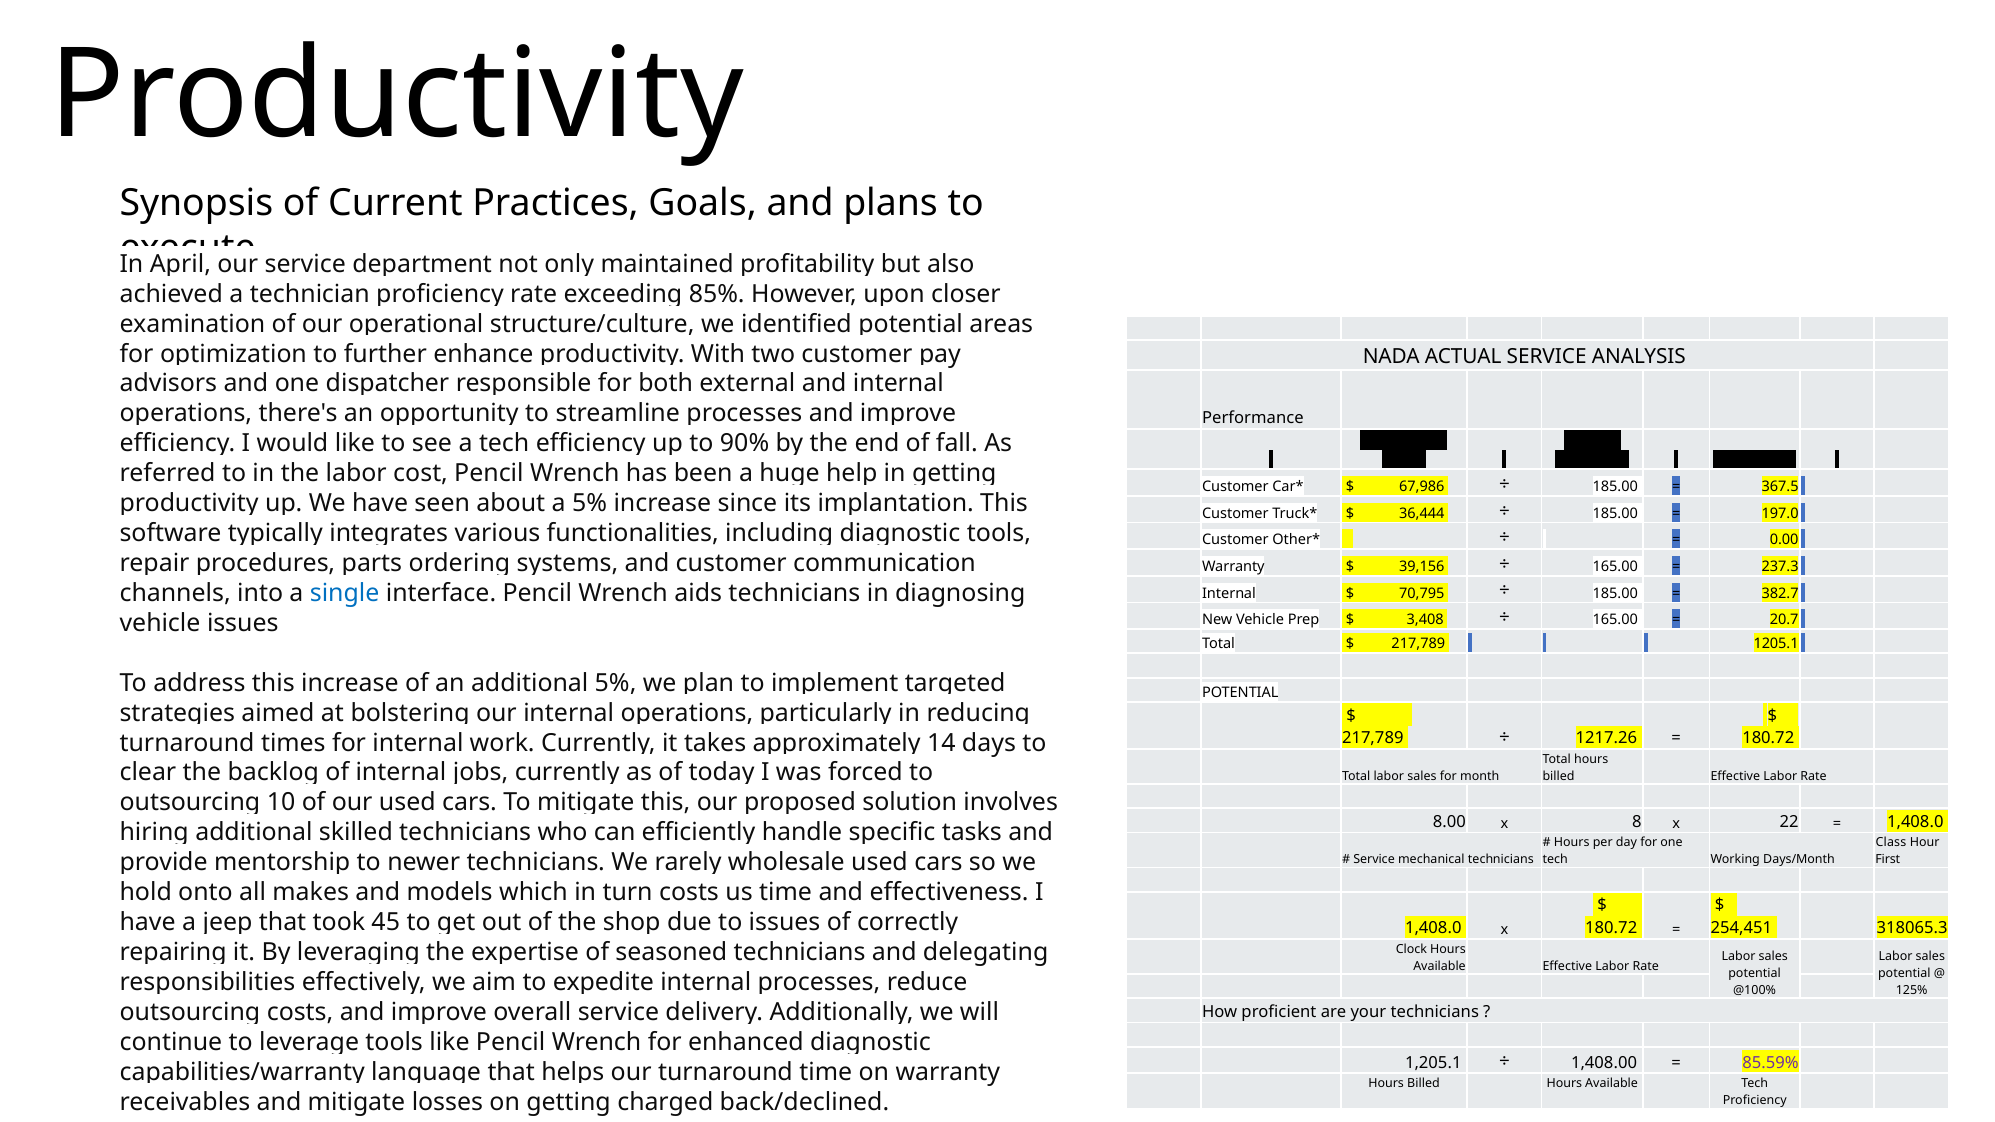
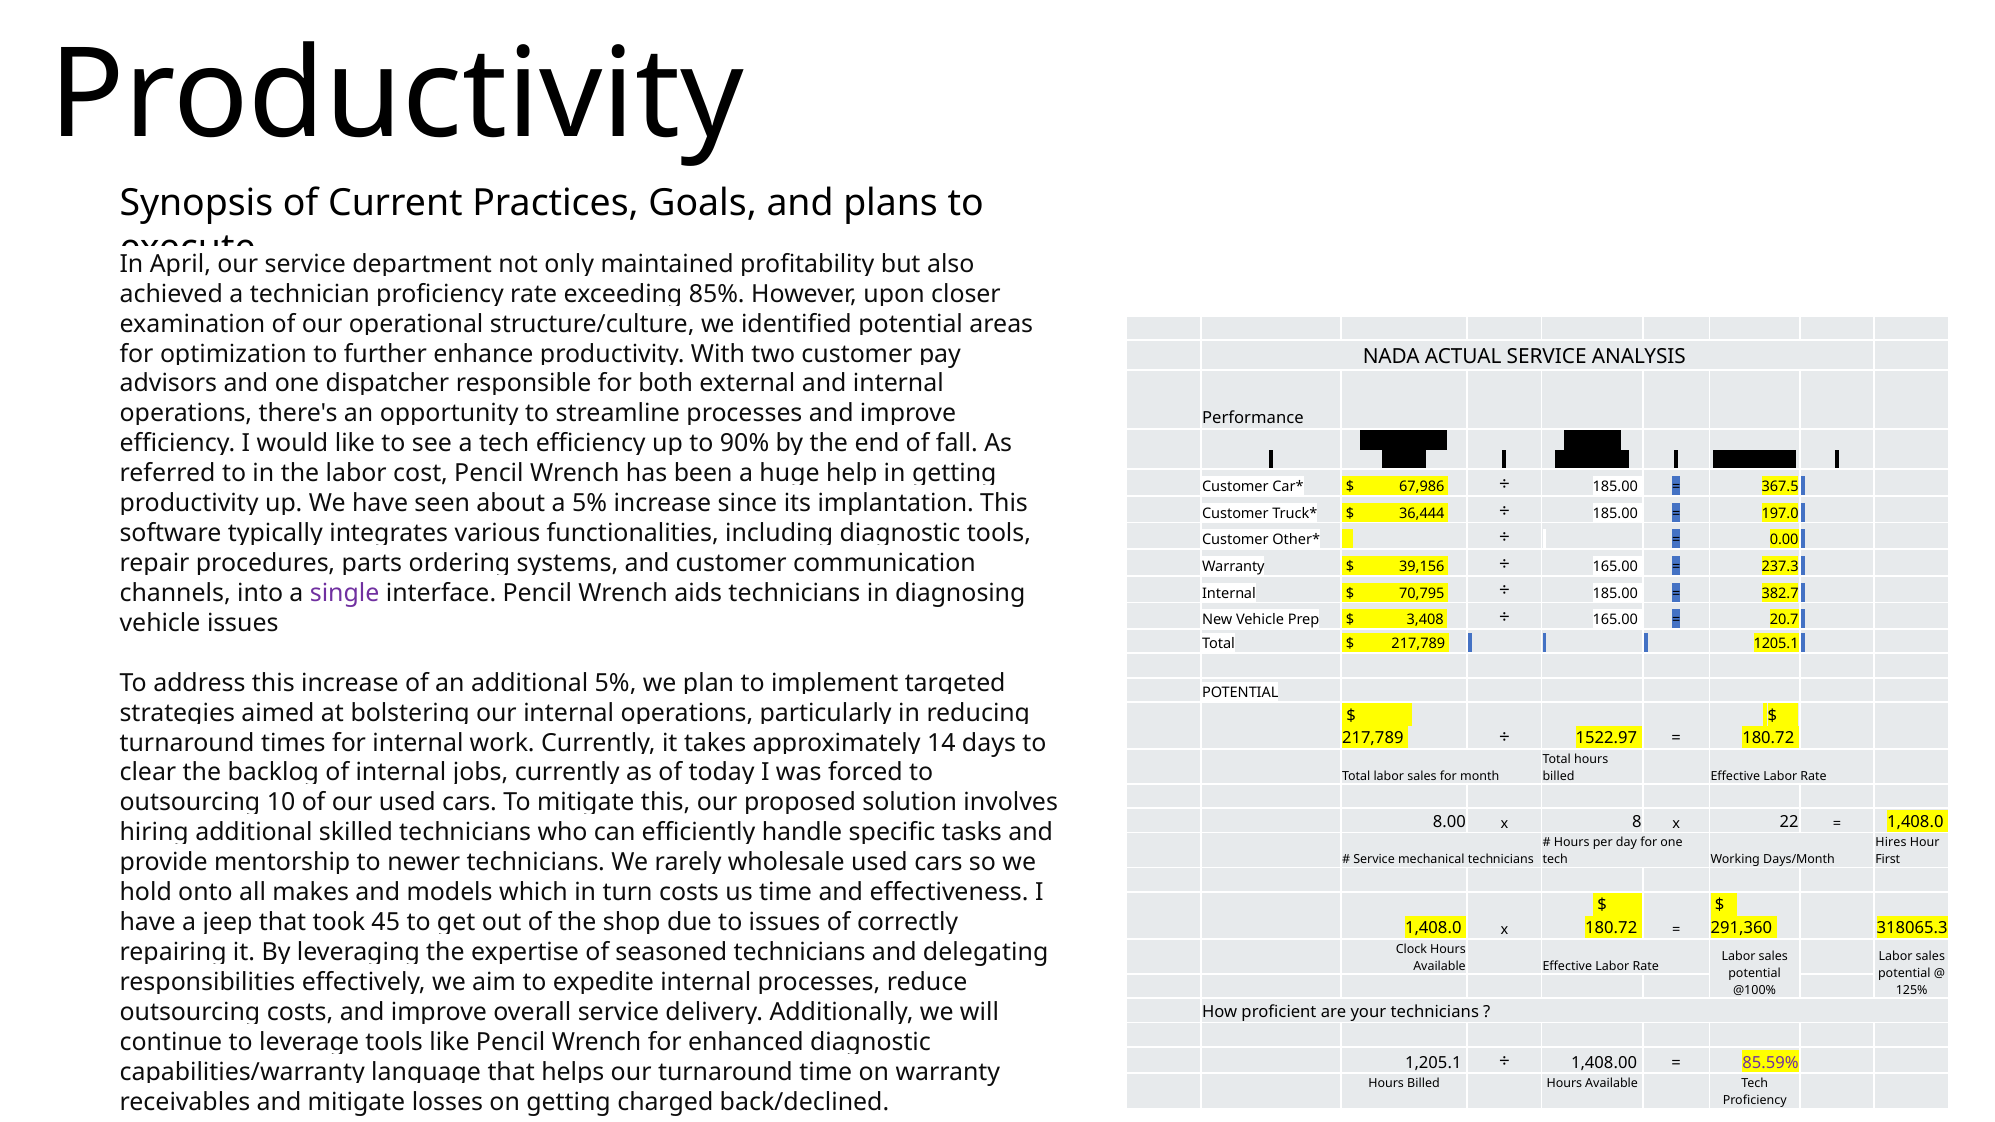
single colour: blue -> purple (345, 593)
1217.26: 1217.26 -> 1522.97 (1606, 739)
Class: Class -> Hires (1891, 843)
254,451: 254,451 -> 291,360 (1741, 928)
